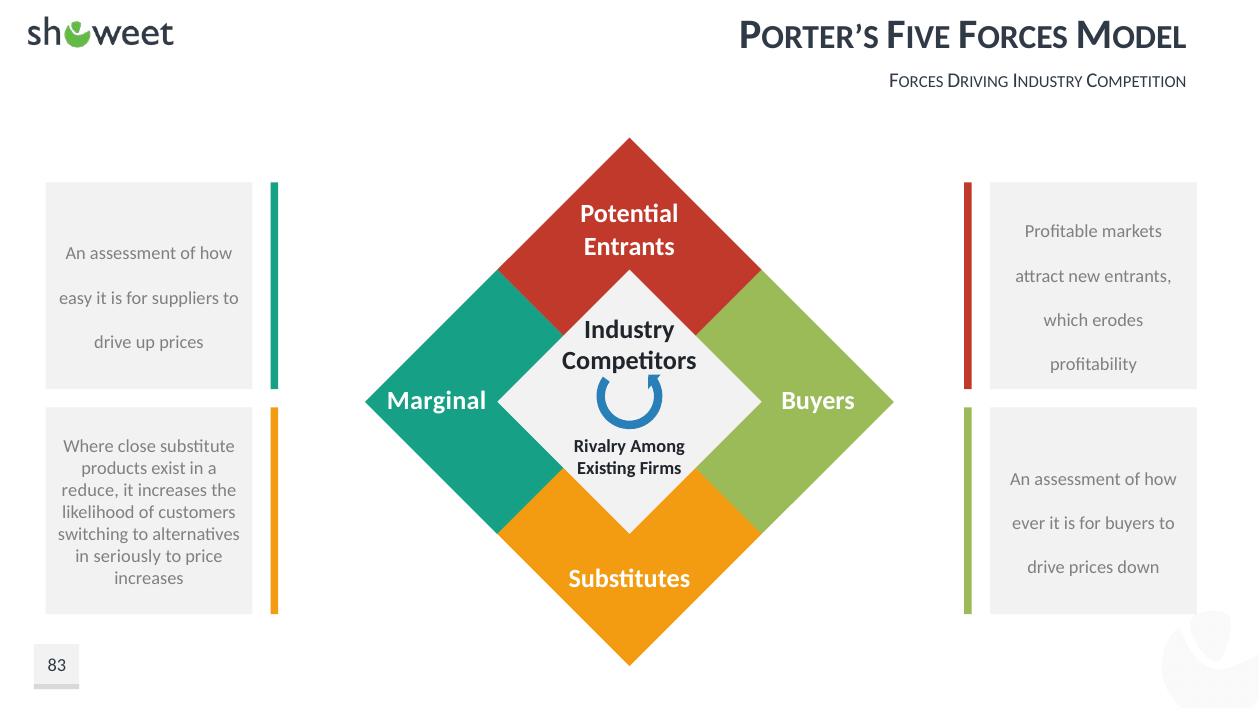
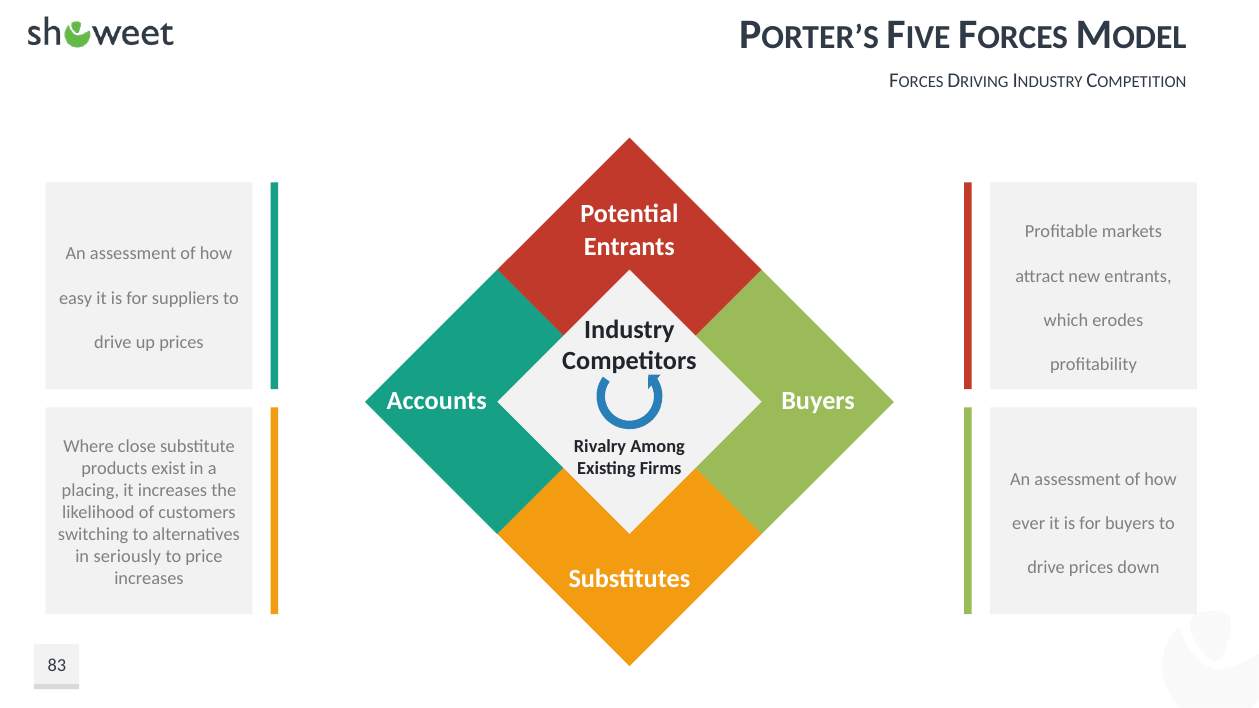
Marginal: Marginal -> Accounts (437, 401)
reduce: reduce -> placing (90, 490)
